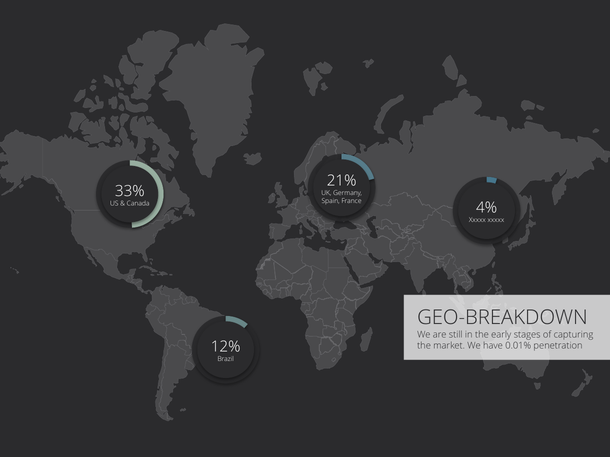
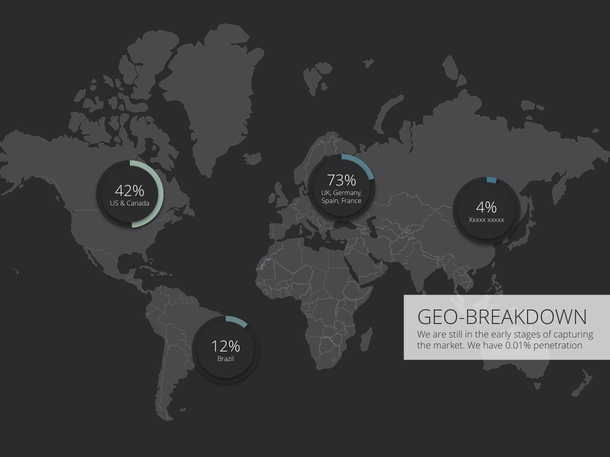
21%: 21% -> 73% (342, 181)
33%: 33% -> 42% (130, 191)
